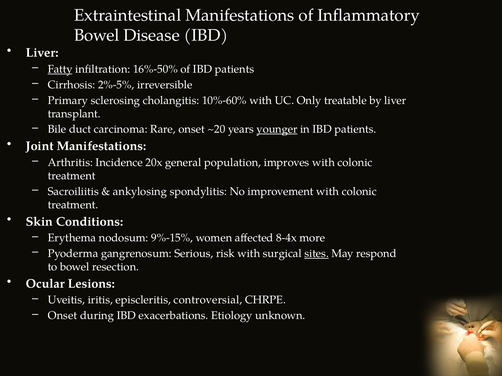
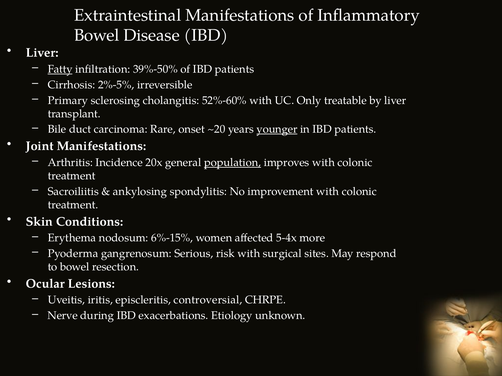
16%-50%: 16%-50% -> 39%-50% (155, 69)
10%-60%: 10%-60% -> 52%-60% (224, 100)
population underline: none -> present (233, 163)
9%-15%: 9%-15% -> 6%-15% (172, 238)
8-4x: 8-4x -> 5-4x (287, 238)
sites underline: present -> none (317, 254)
Onset: Onset -> Nerve (63, 316)
